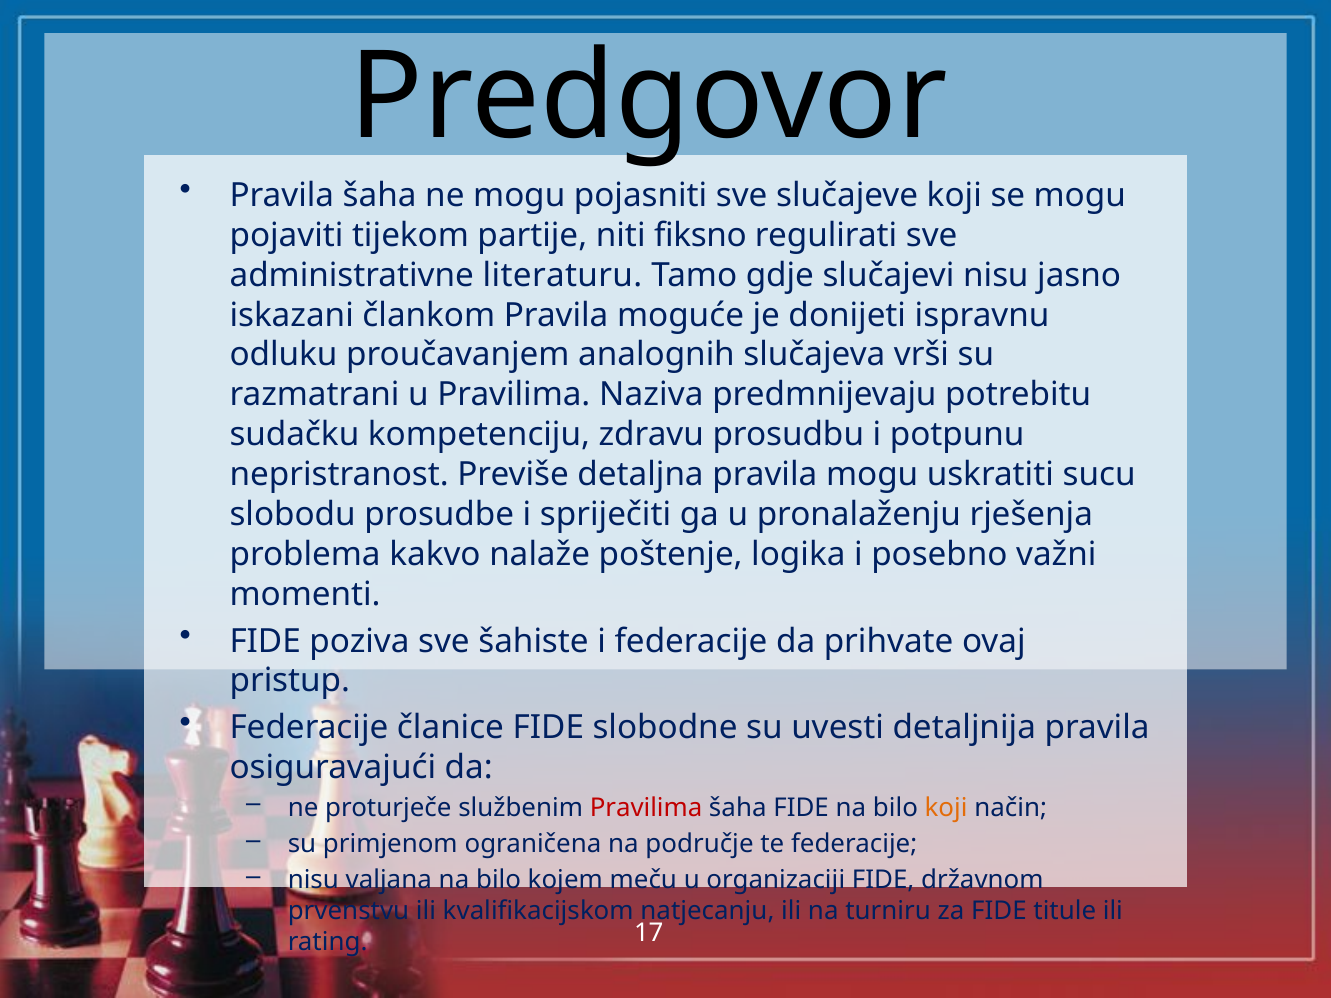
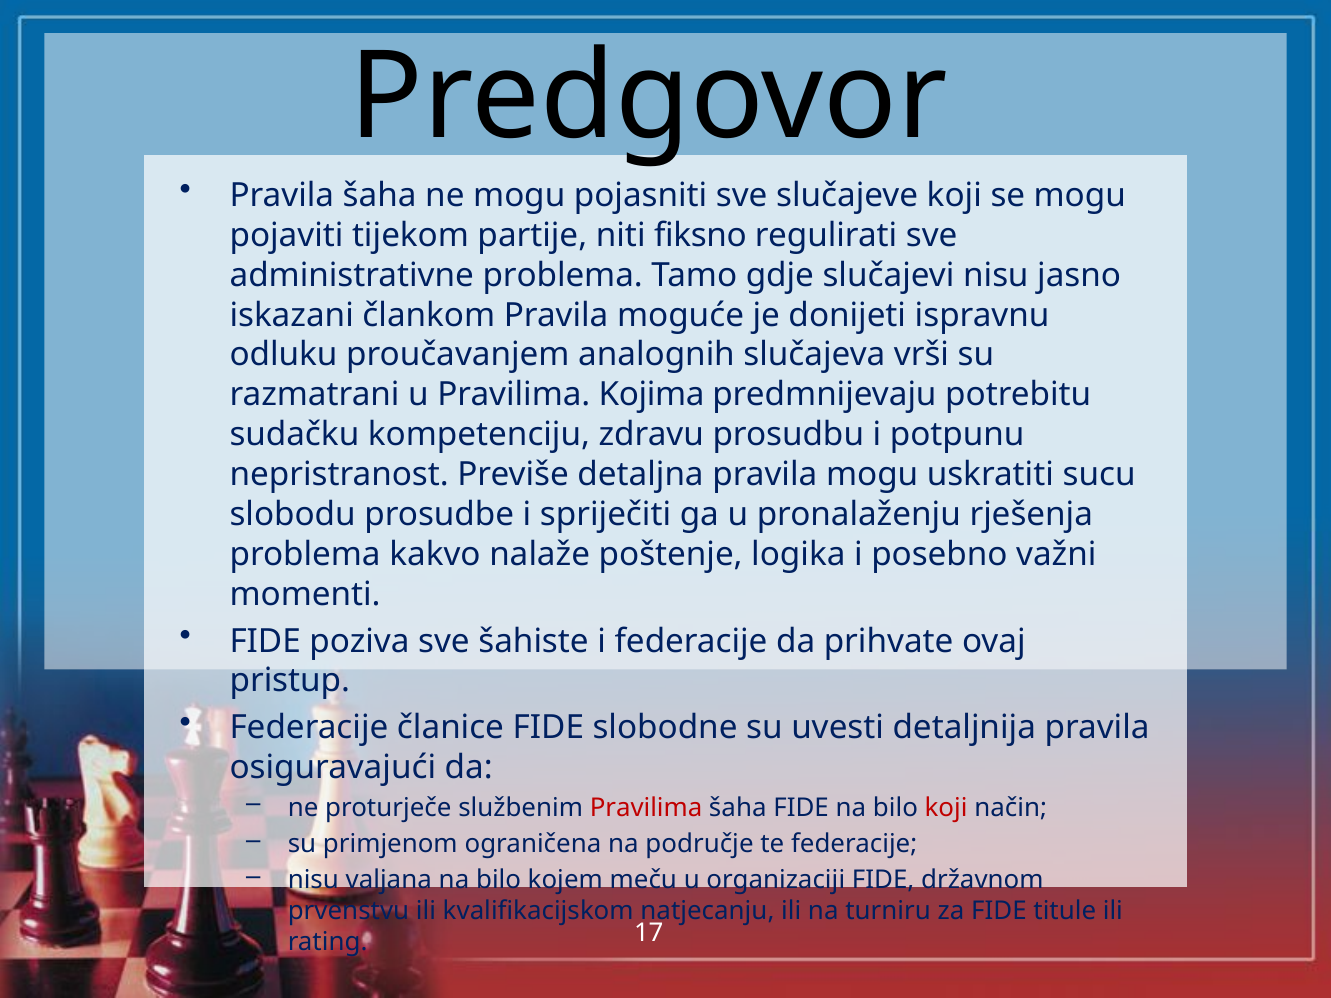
administrativne literaturu: literaturu -> problema (563, 275)
Naziva: Naziva -> Kojima (652, 395)
koji colour: orange -> red (946, 808)
